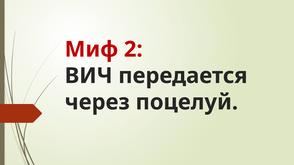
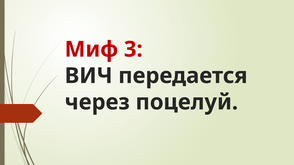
2: 2 -> 3 (133, 49)
